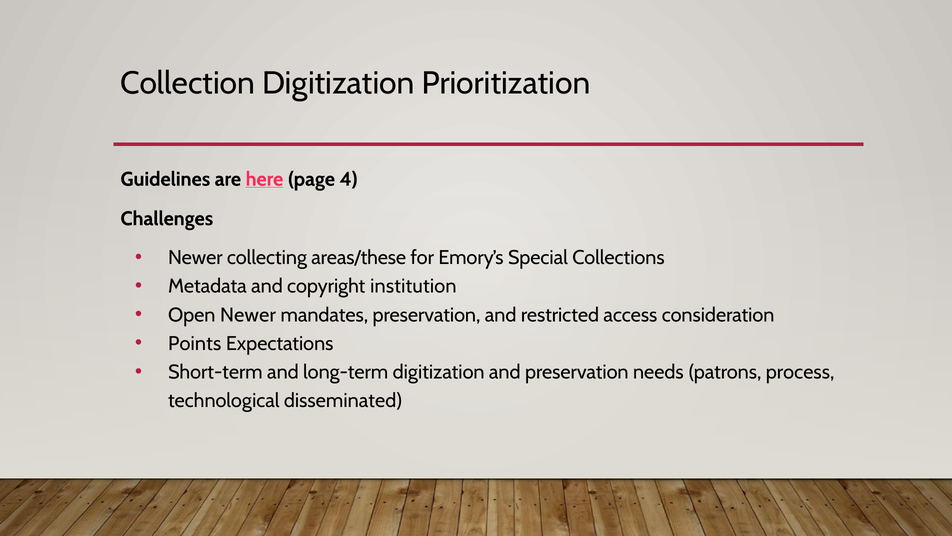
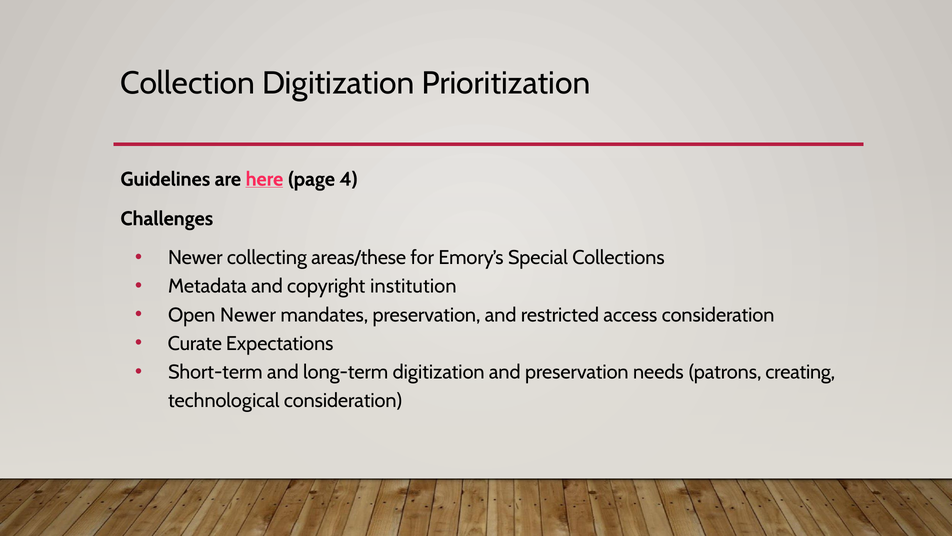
Points: Points -> Curate (195, 343)
process: process -> creating (800, 372)
technological disseminated: disseminated -> consideration (343, 400)
